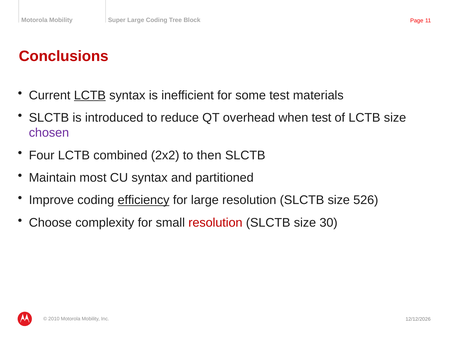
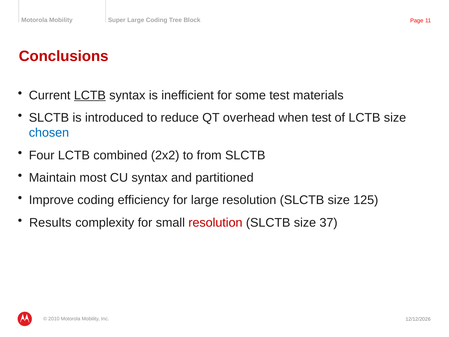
chosen colour: purple -> blue (49, 133)
then: then -> from (209, 155)
efficiency underline: present -> none (144, 200)
526: 526 -> 125 (366, 200)
Choose: Choose -> Results (50, 223)
30: 30 -> 37 (329, 223)
